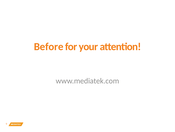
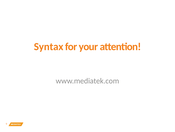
Before: Before -> Syntax (49, 46)
